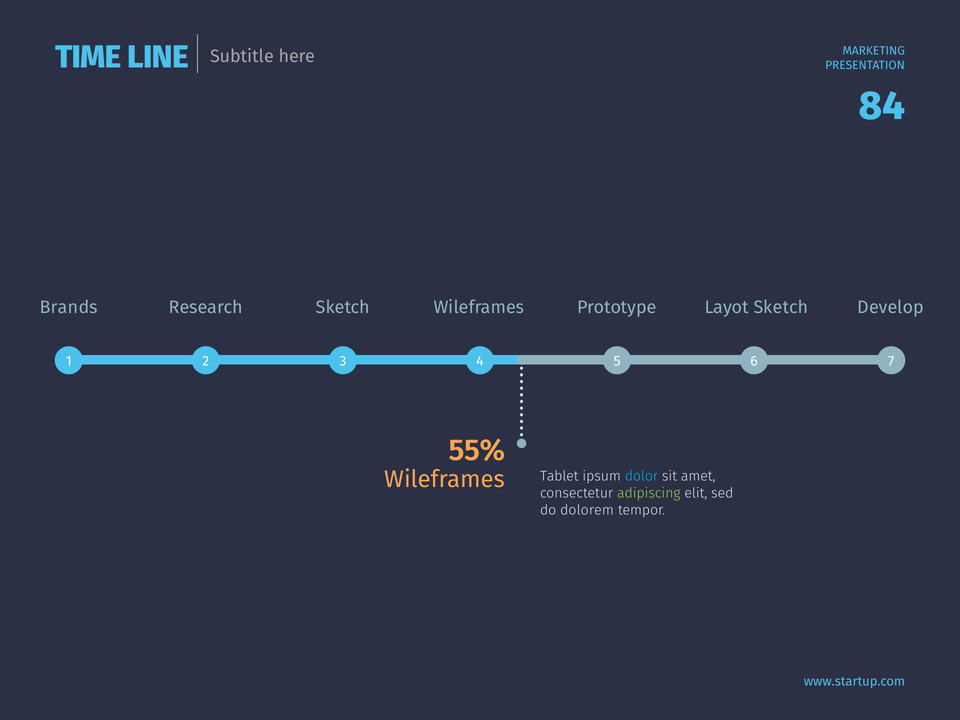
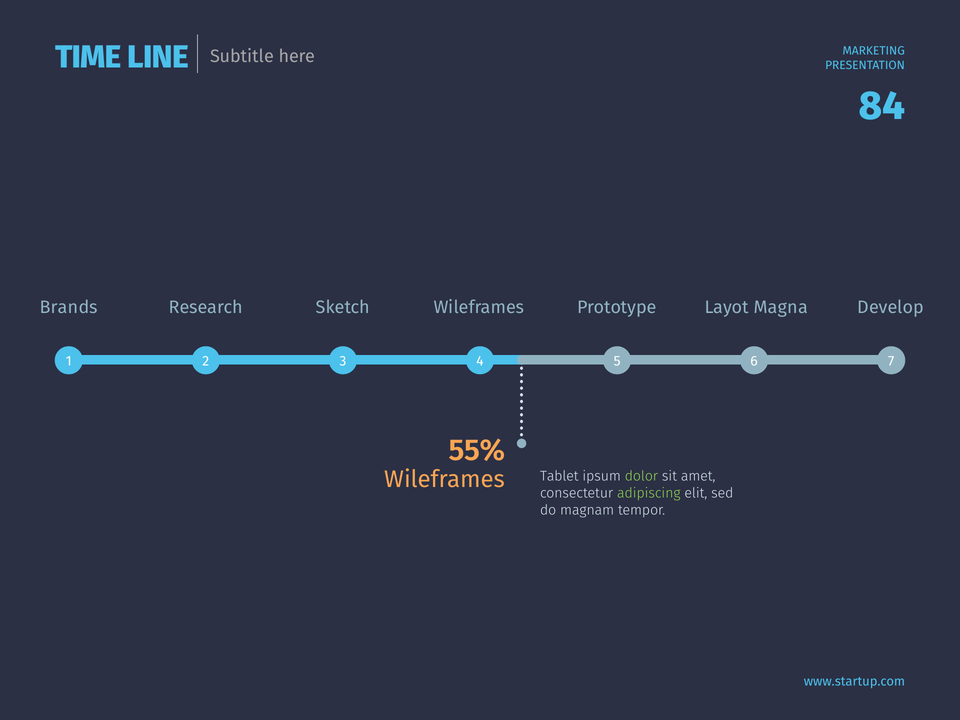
Layot Sketch: Sketch -> Magna (781, 308)
dolor colour: light blue -> light green (641, 476)
dolorem: dolorem -> magnam (587, 510)
